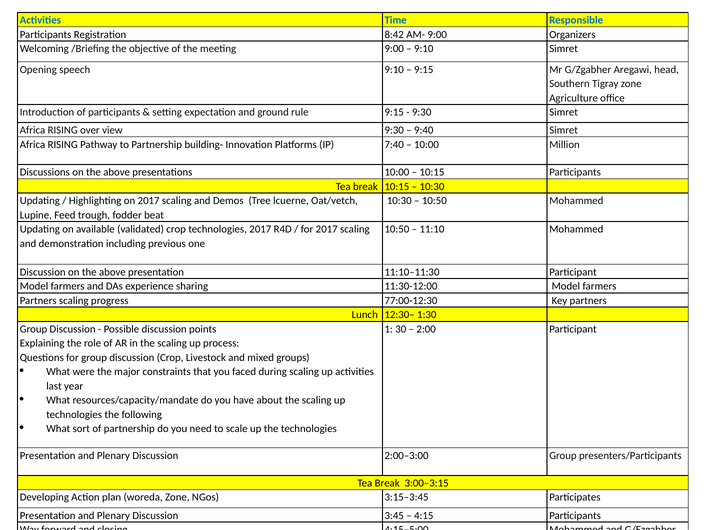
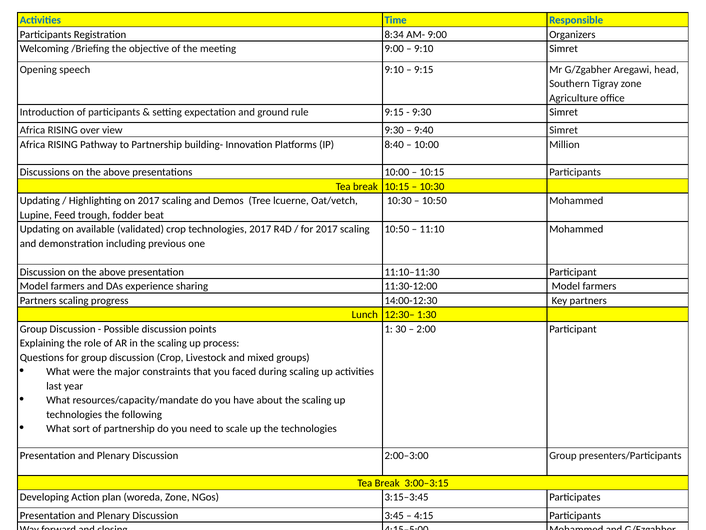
8:42: 8:42 -> 8:34 (394, 35)
7:40: 7:40 -> 8:40 (394, 144)
77:00-12:30: 77:00-12:30 -> 14:00-12:30 (411, 300)
